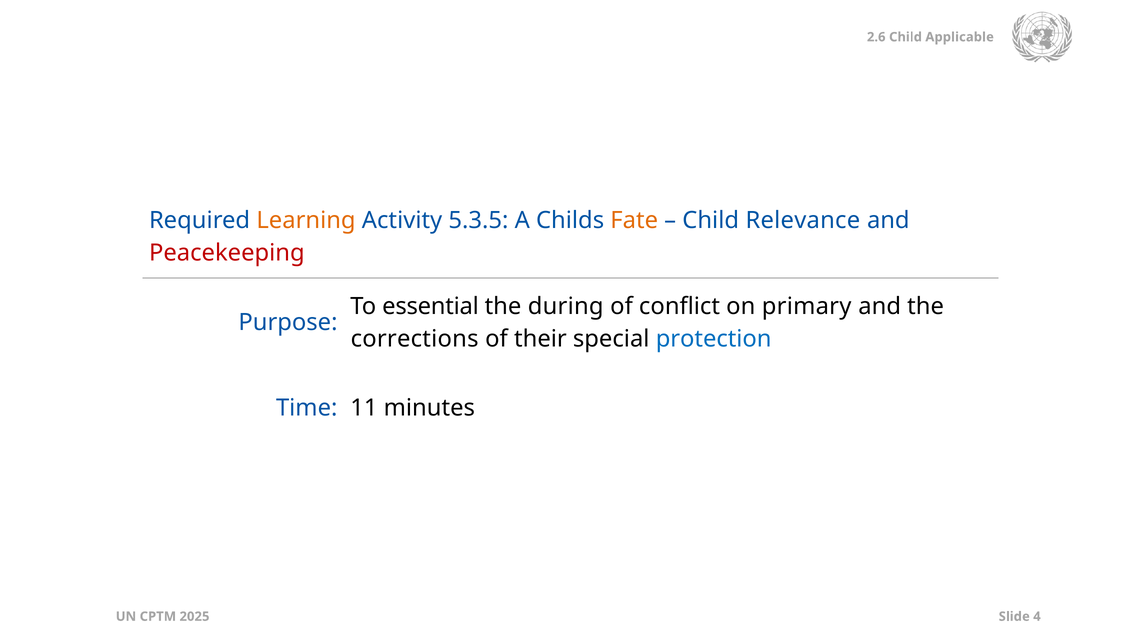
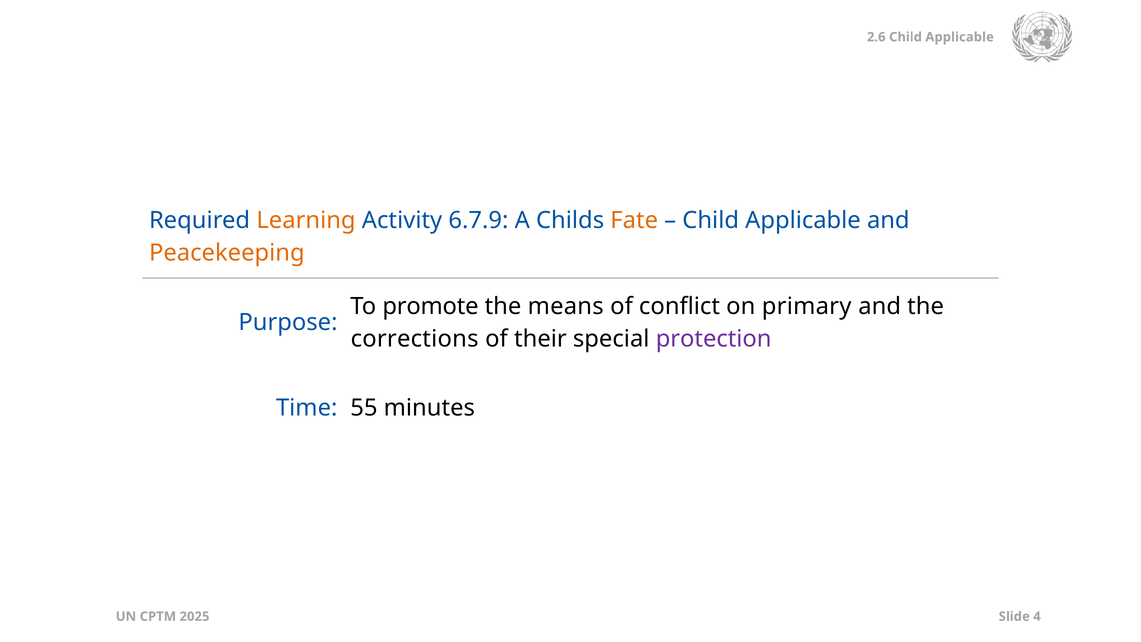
5.3.5: 5.3.5 -> 6.7.9 (478, 221)
Relevance: Relevance -> Applicable (803, 221)
Peacekeeping colour: red -> orange (227, 253)
essential: essential -> promote (431, 306)
during: during -> means (566, 306)
protection colour: blue -> purple (714, 339)
11: 11 -> 55 (364, 408)
